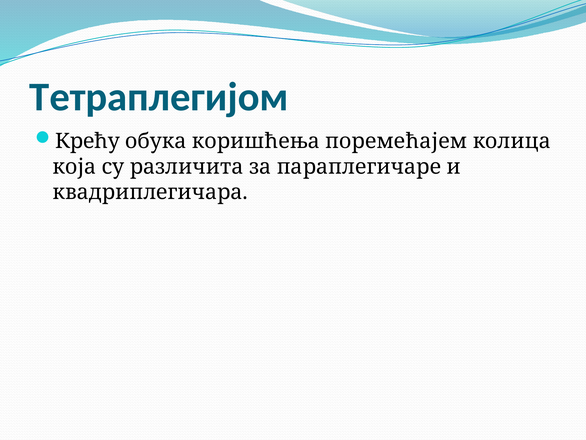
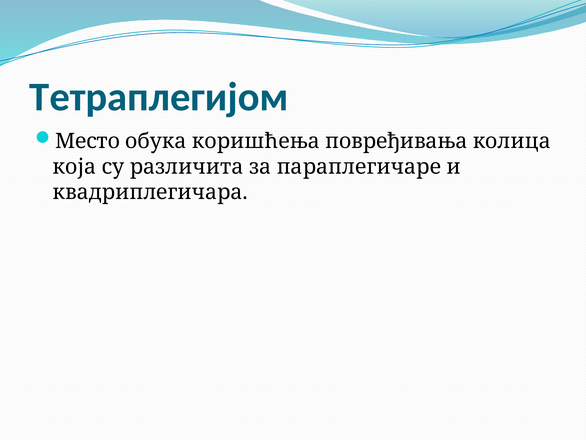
Крећу: Крећу -> Место (88, 141)
поремећајем: поремећајем -> повређивања (396, 141)
